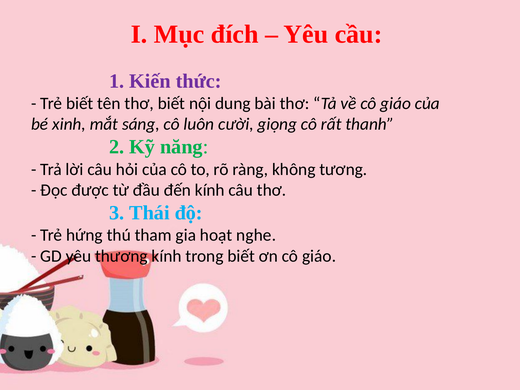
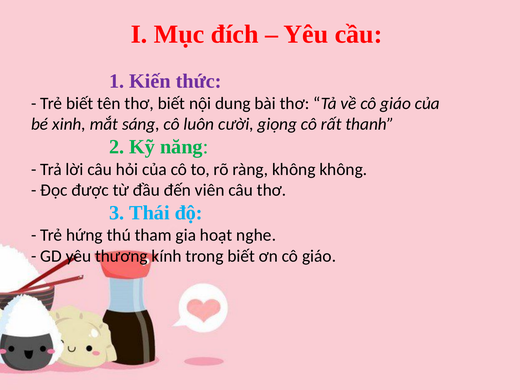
không tương: tương -> không (343, 169)
đến kính: kính -> viên (210, 190)
